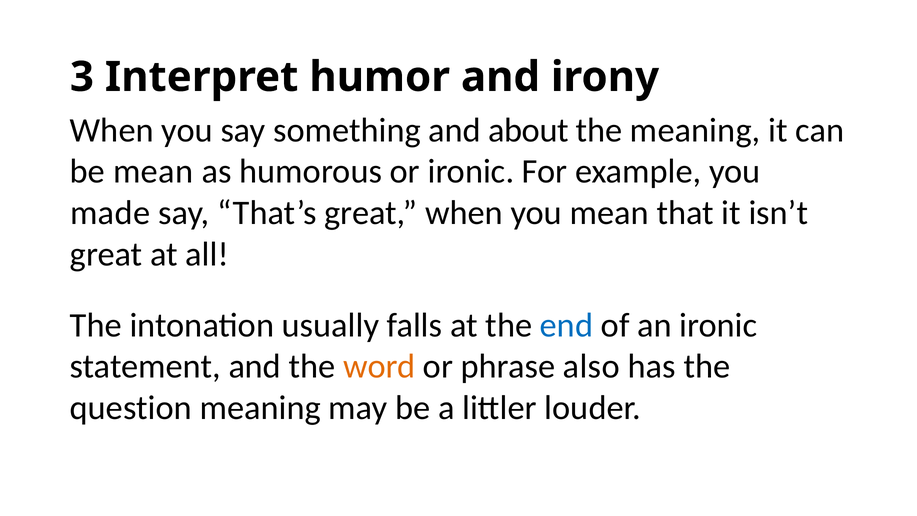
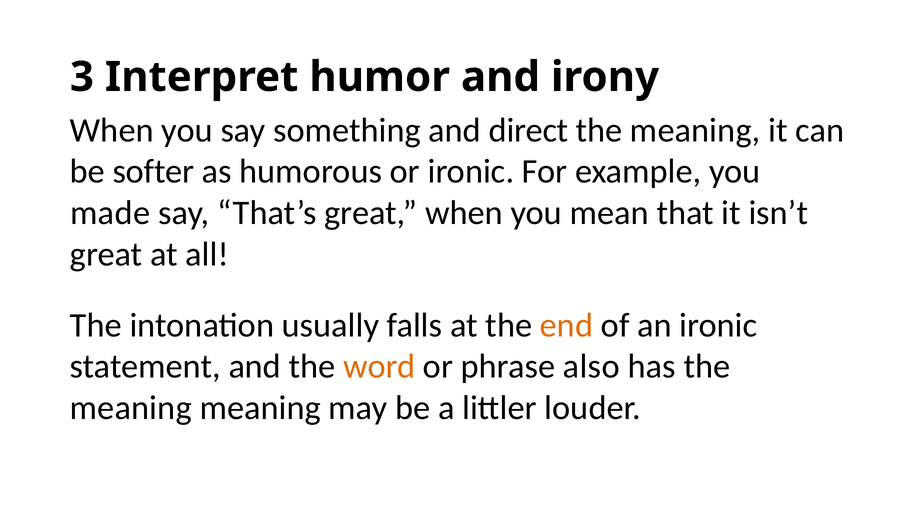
about: about -> direct (528, 130)
be mean: mean -> softer (153, 172)
end colour: blue -> orange (566, 325)
question: question -> meaning (131, 408)
